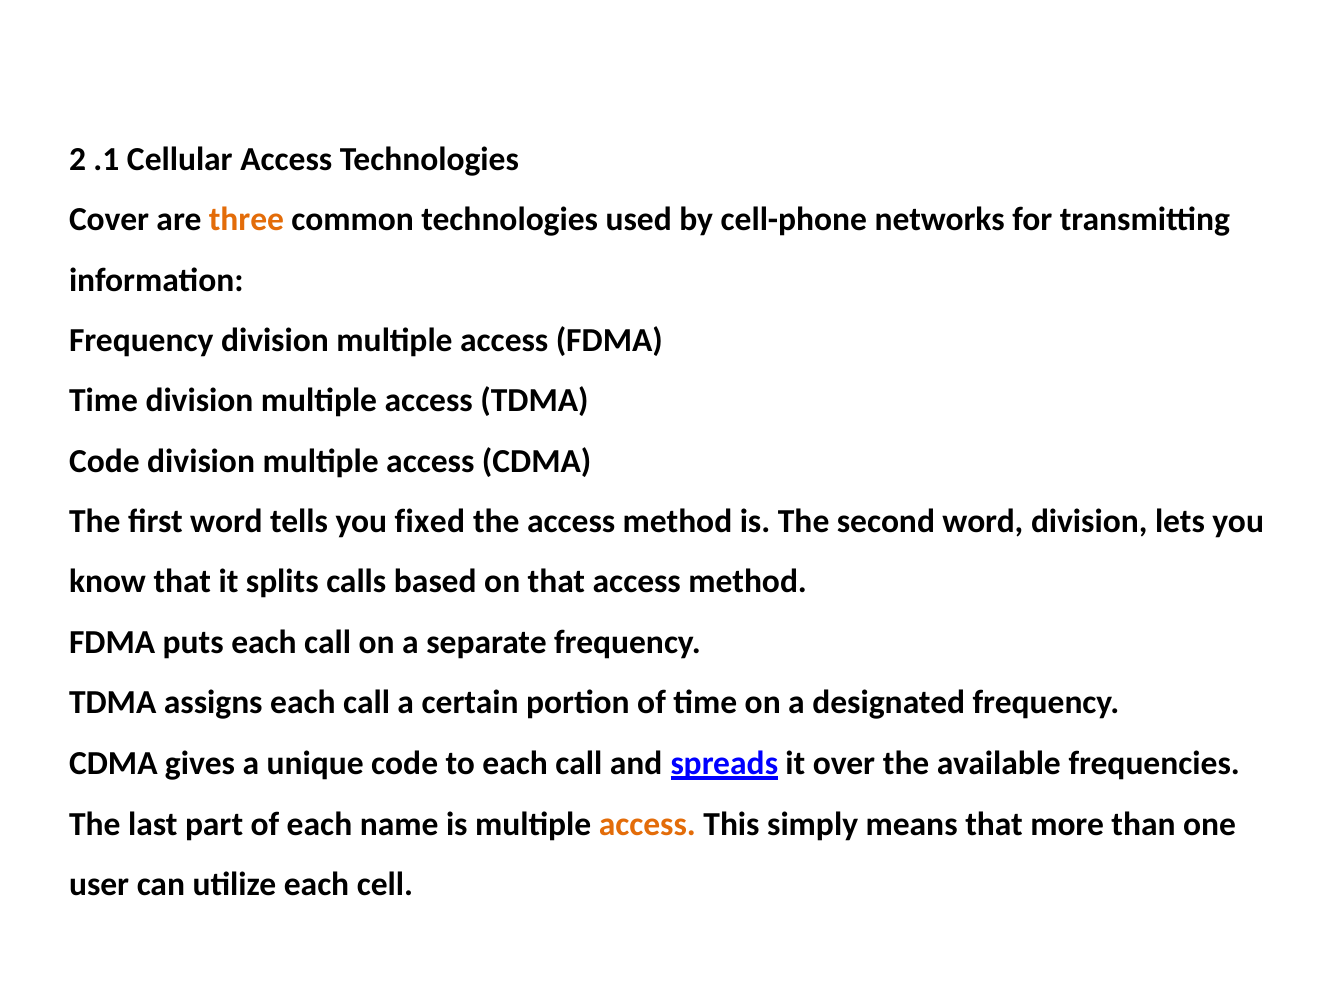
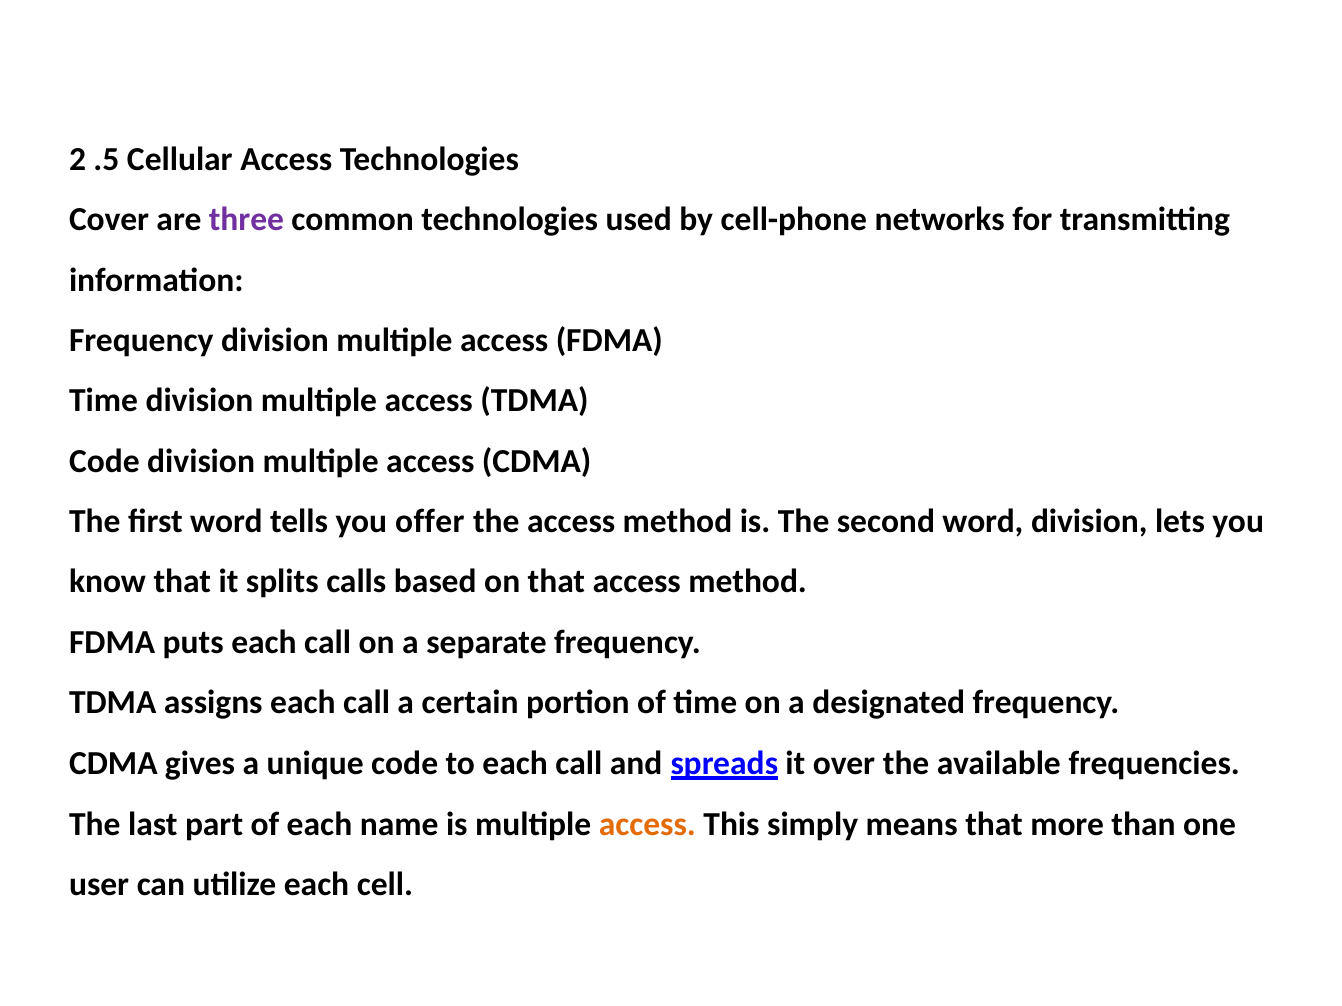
.1: .1 -> .5 (106, 159)
three colour: orange -> purple (246, 220)
fixed: fixed -> offer (430, 522)
